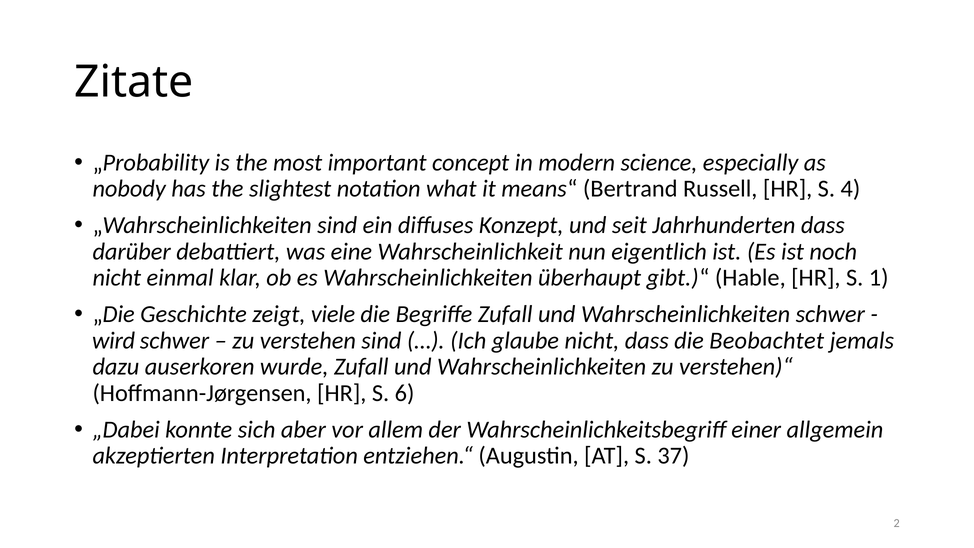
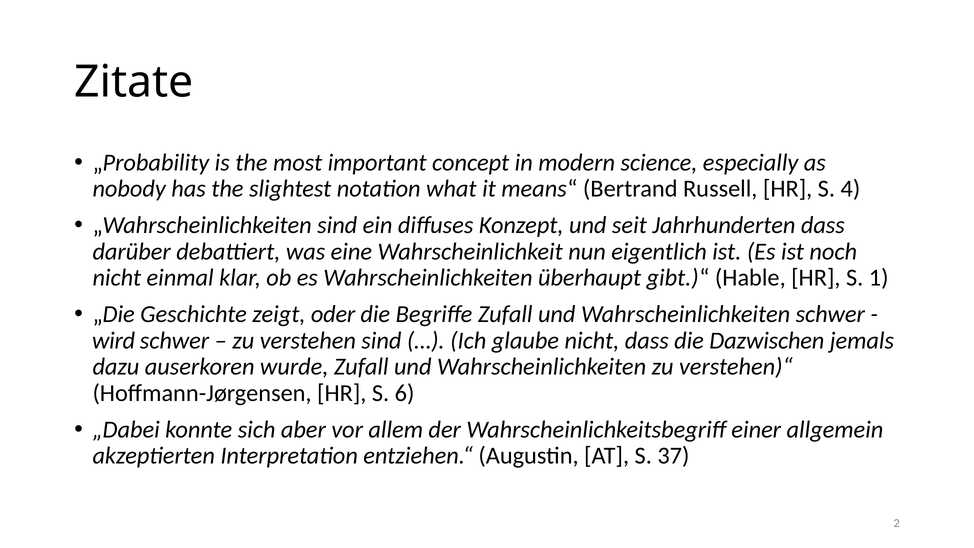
viele: viele -> oder (333, 314)
Beobachtet: Beobachtet -> Dazwischen (767, 341)
